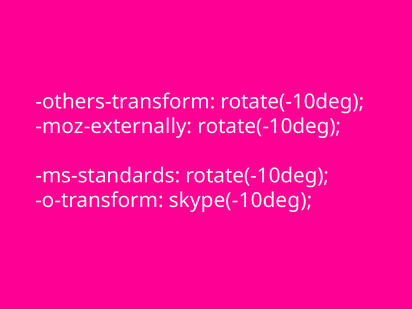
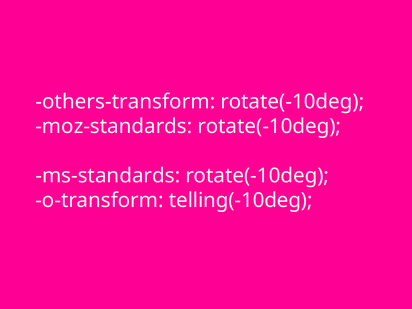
moz-externally: moz-externally -> moz-standards (114, 126)
skype(-10deg: skype(-10deg -> telling(-10deg (241, 201)
